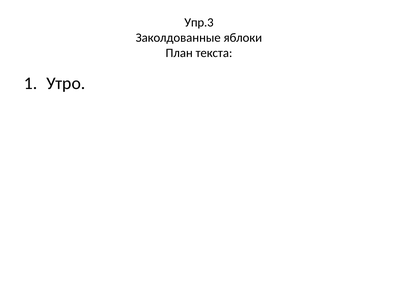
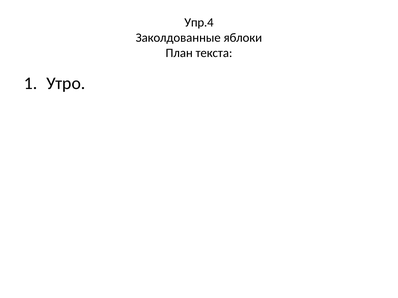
Упр.3: Упр.3 -> Упр.4 (199, 22)
